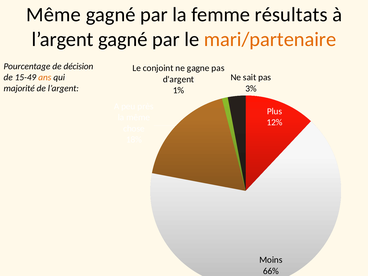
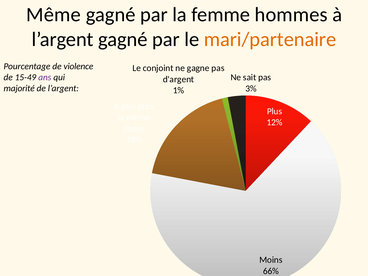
résultats: résultats -> hommes (291, 15)
décision: décision -> violence (78, 66)
ans colour: orange -> purple (45, 77)
